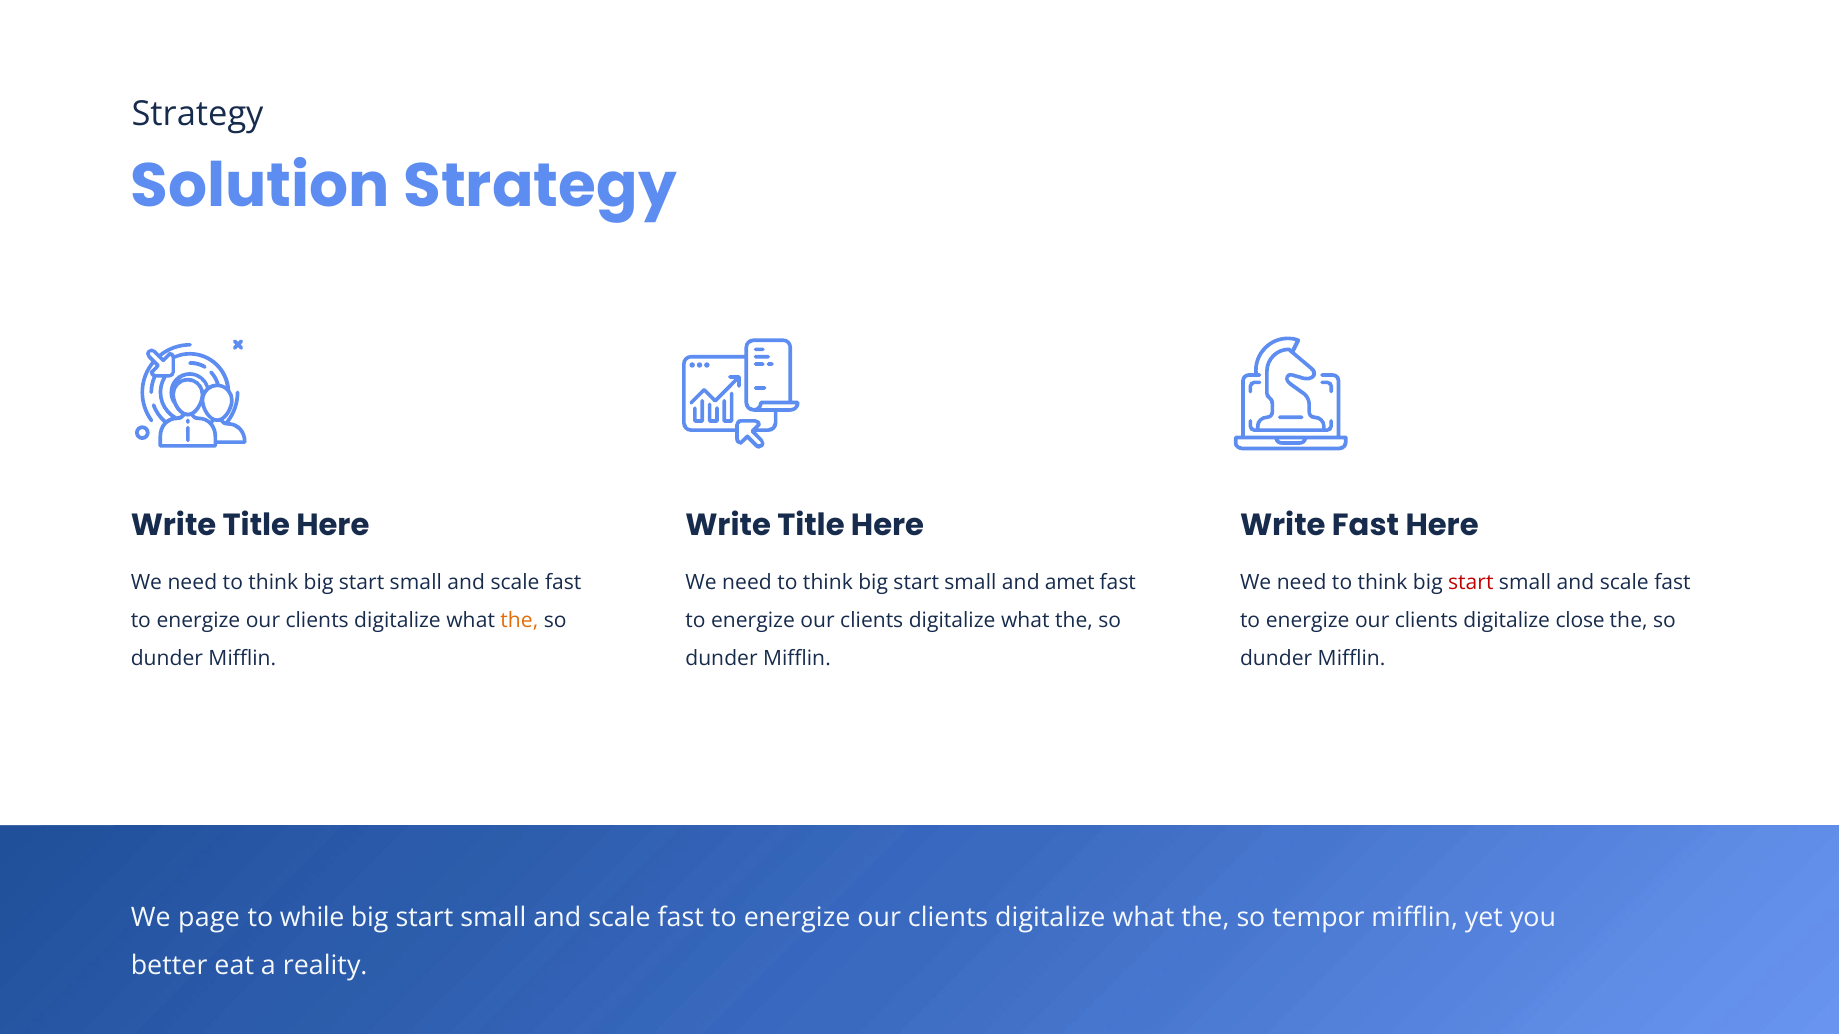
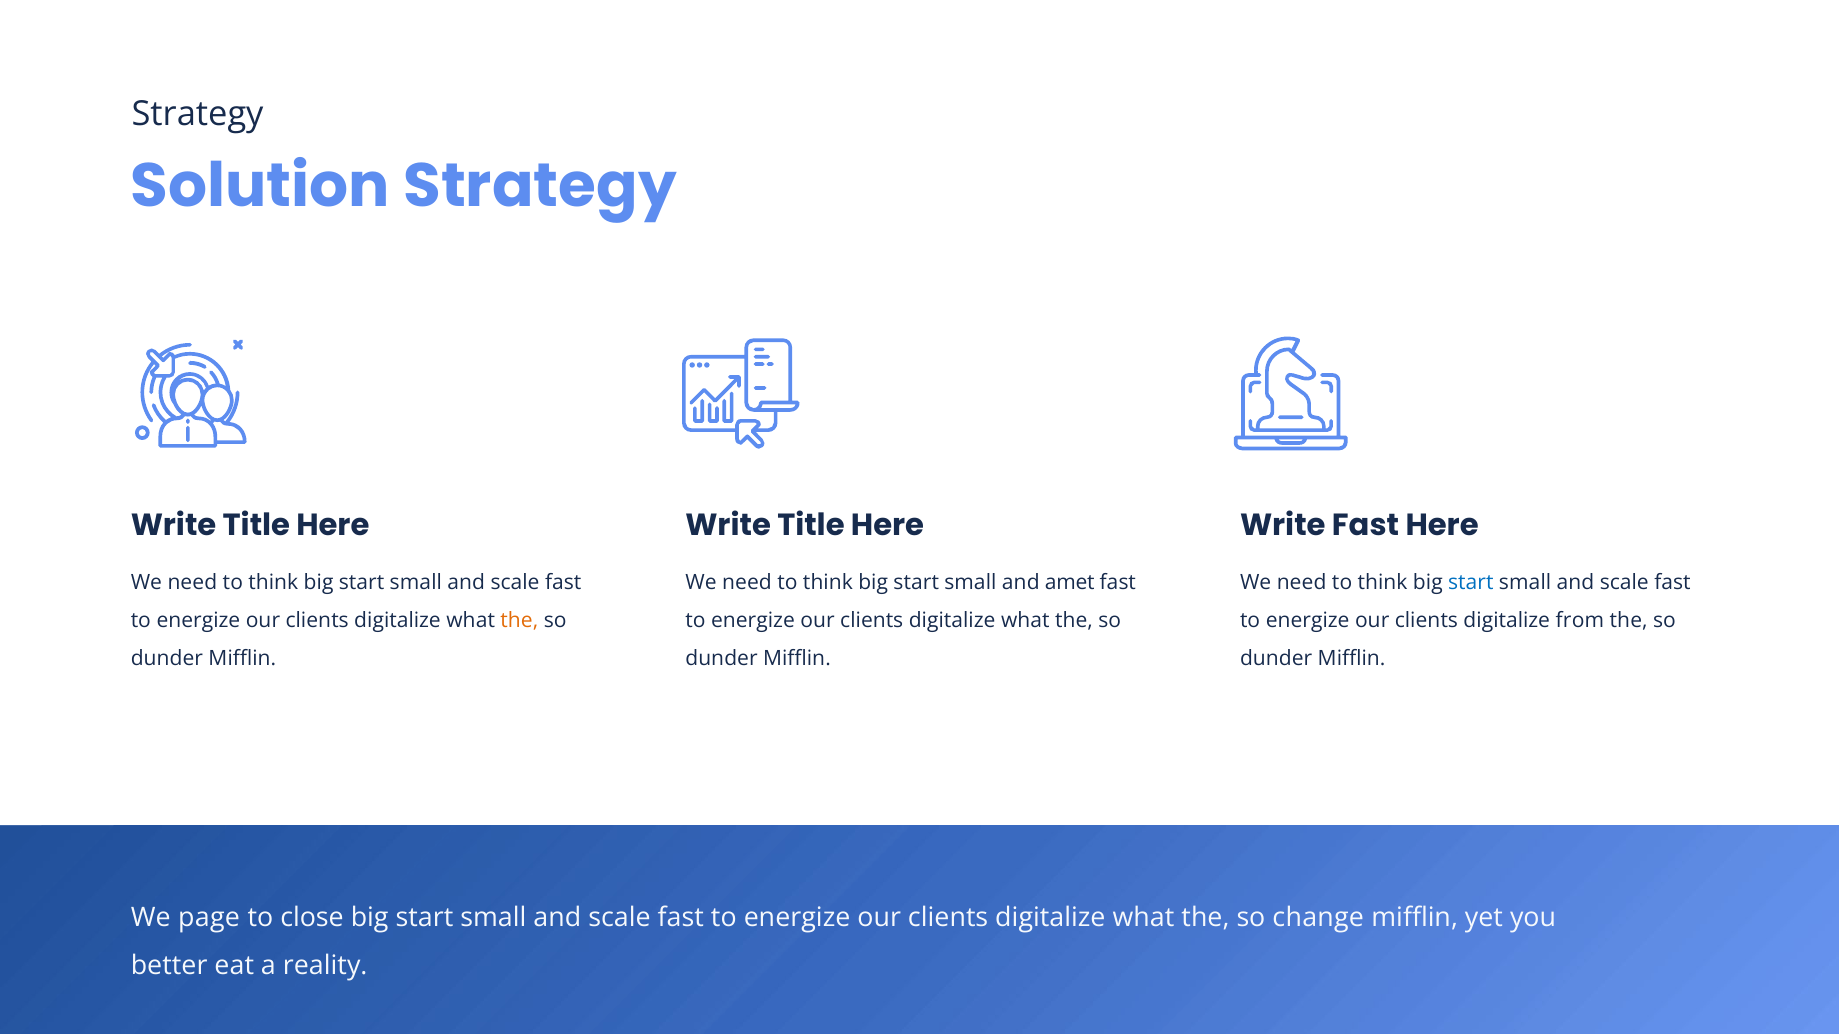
start colour: red -> blue (1471, 583)
close: close -> from (1580, 621)
while: while -> close (312, 918)
tempor: tempor -> change (1318, 918)
